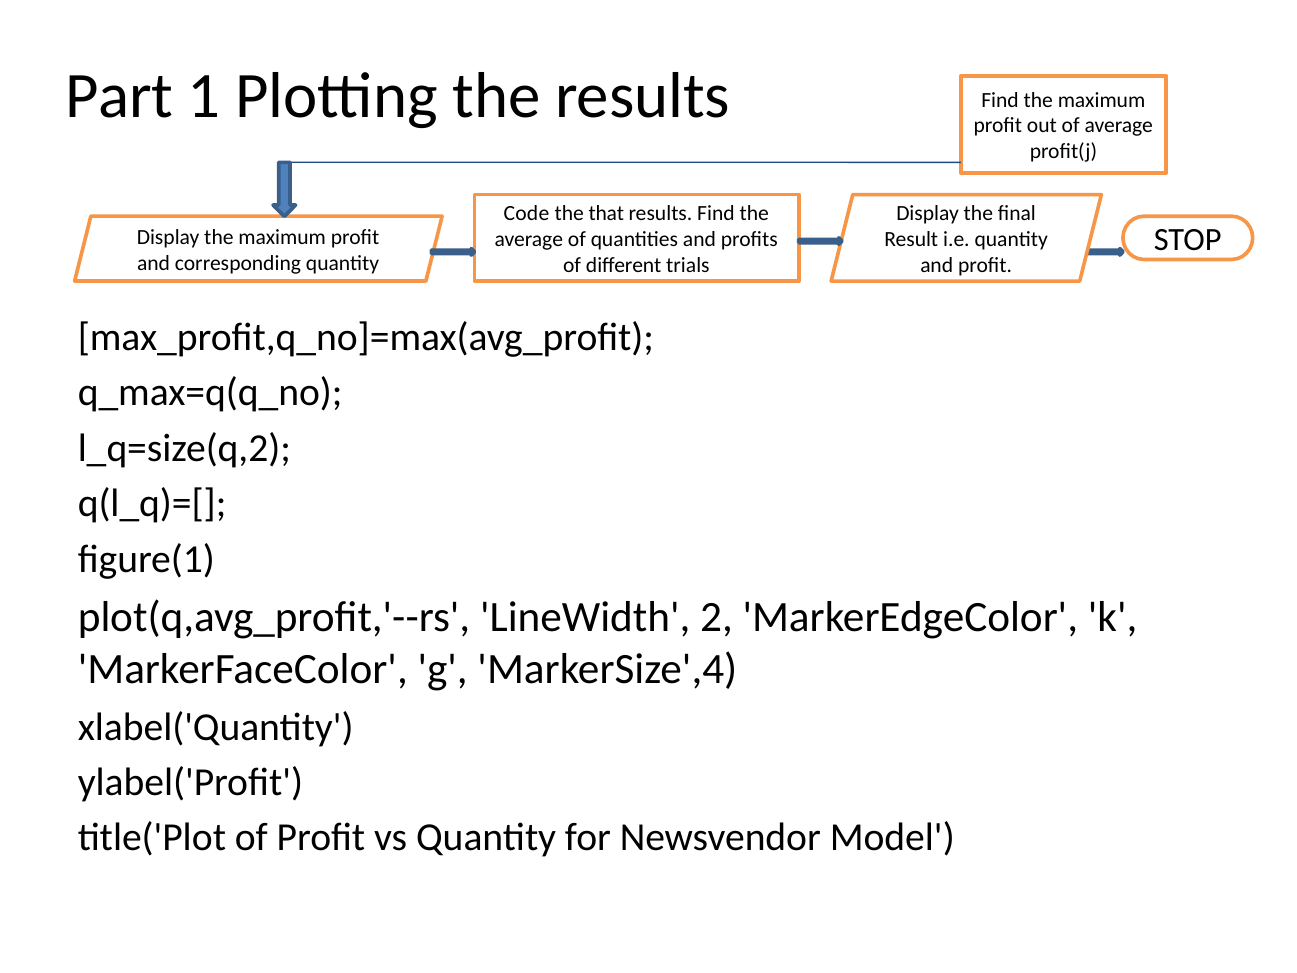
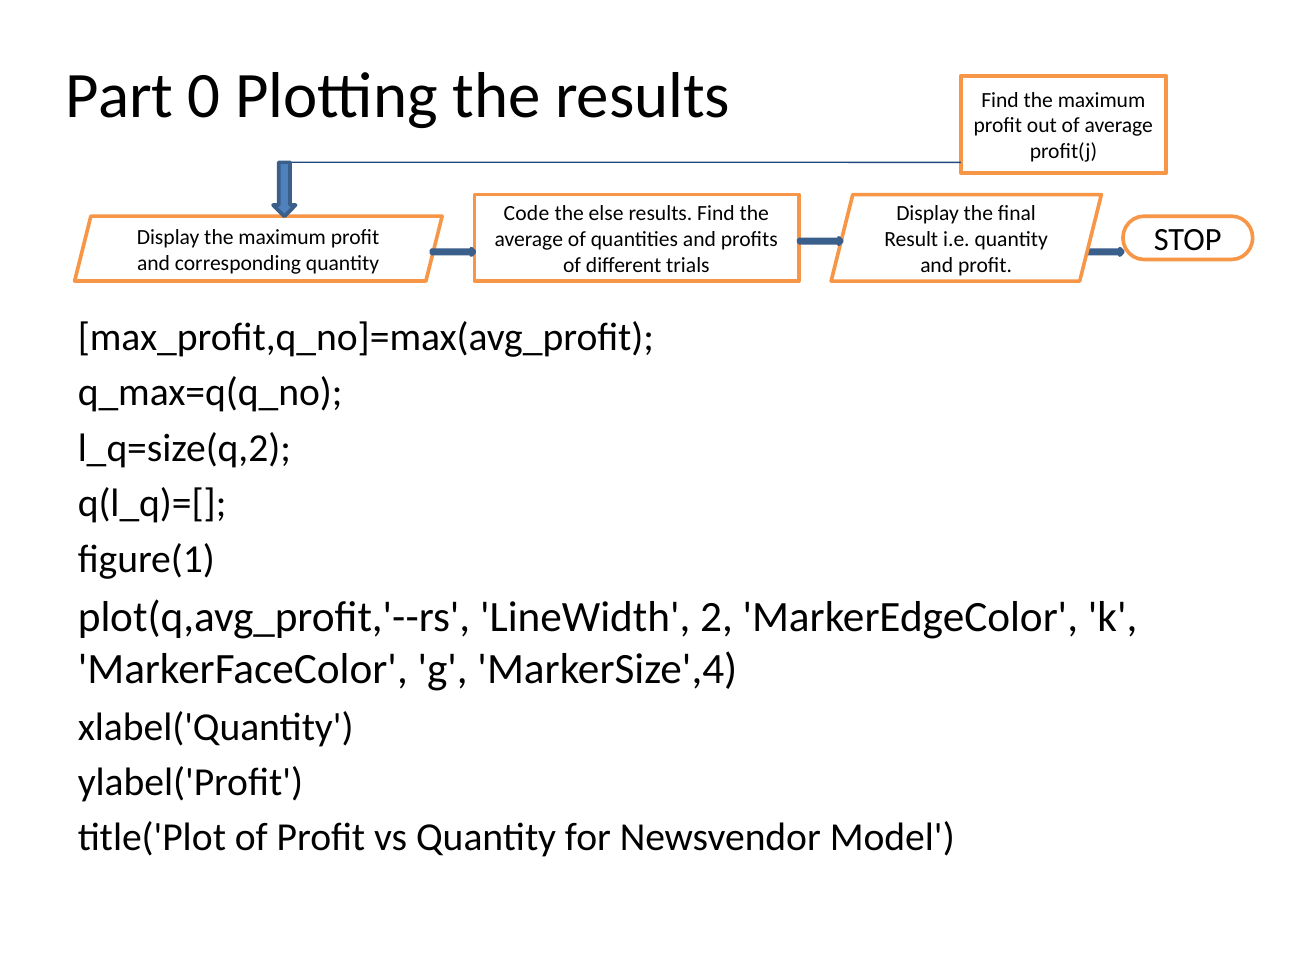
1: 1 -> 0 (204, 96)
that: that -> else (606, 213)
